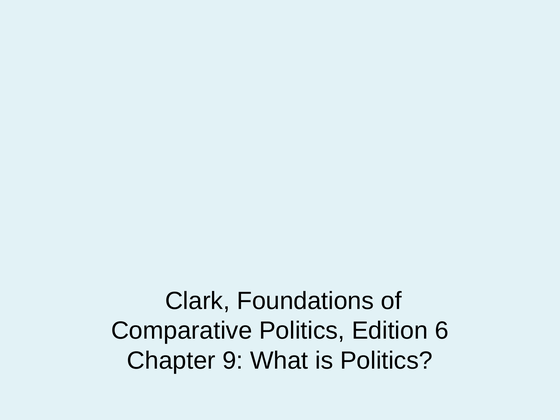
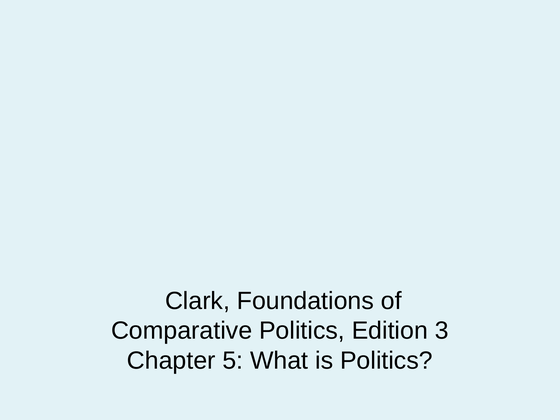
6: 6 -> 3 (442, 331)
9: 9 -> 5 (233, 361)
